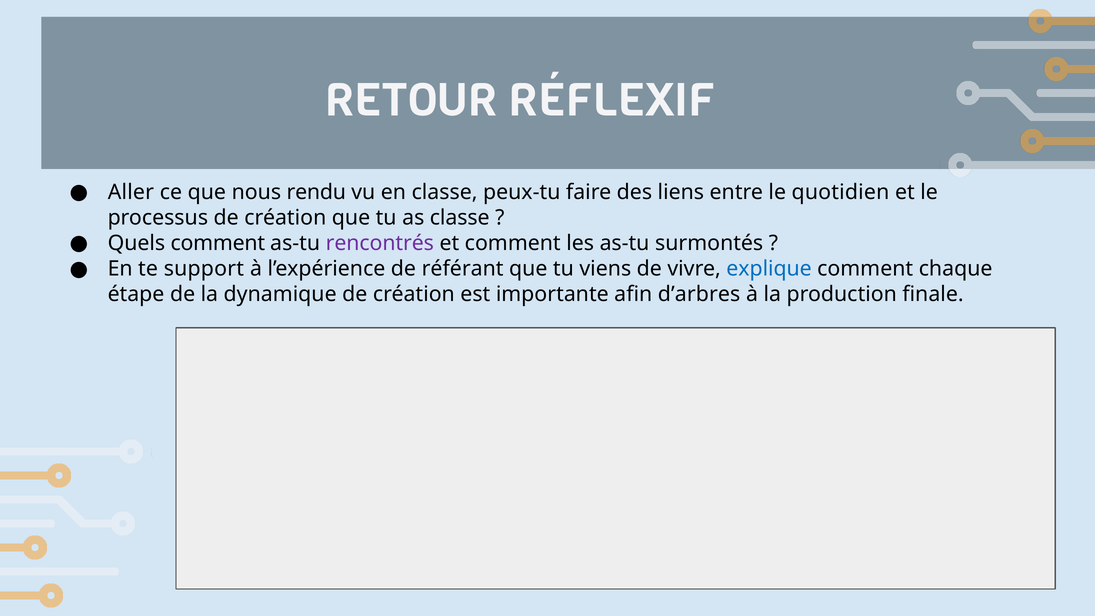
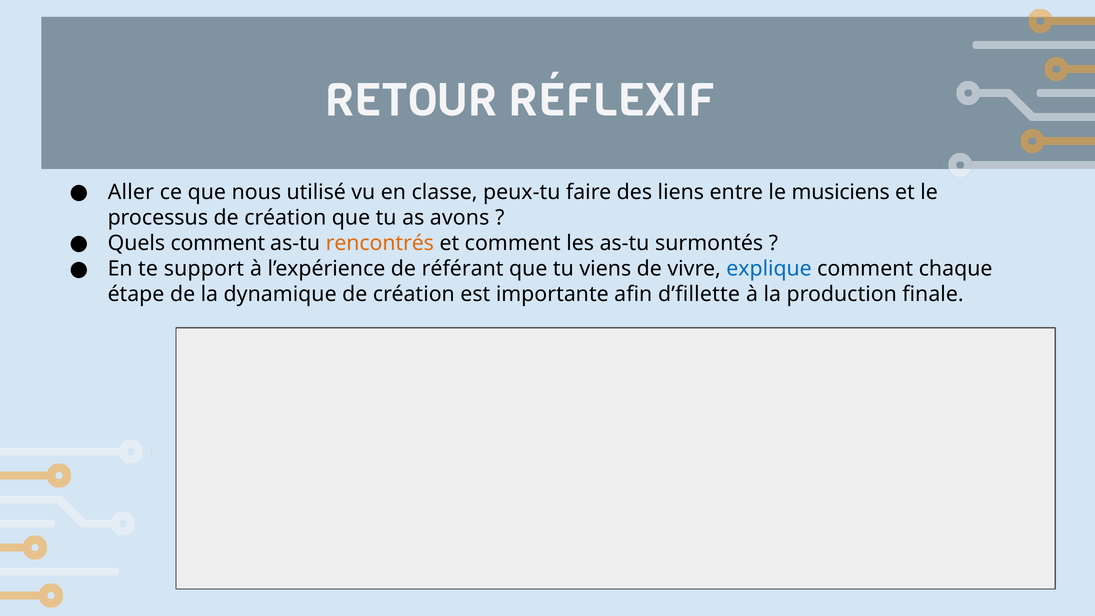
rendu: rendu -> utilisé (316, 192)
quotidien: quotidien -> musiciens (841, 192)
as classe: classe -> avons (460, 218)
rencontrés colour: purple -> orange (380, 243)
d’arbres: d’arbres -> d’fillette (699, 294)
